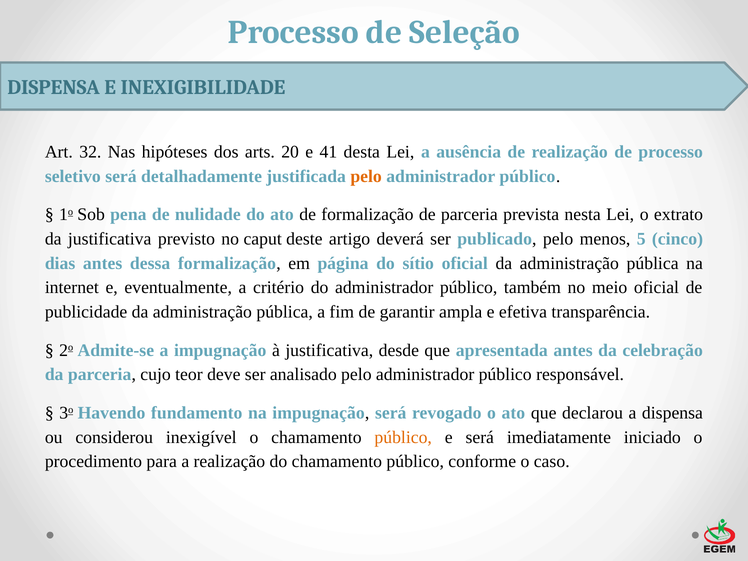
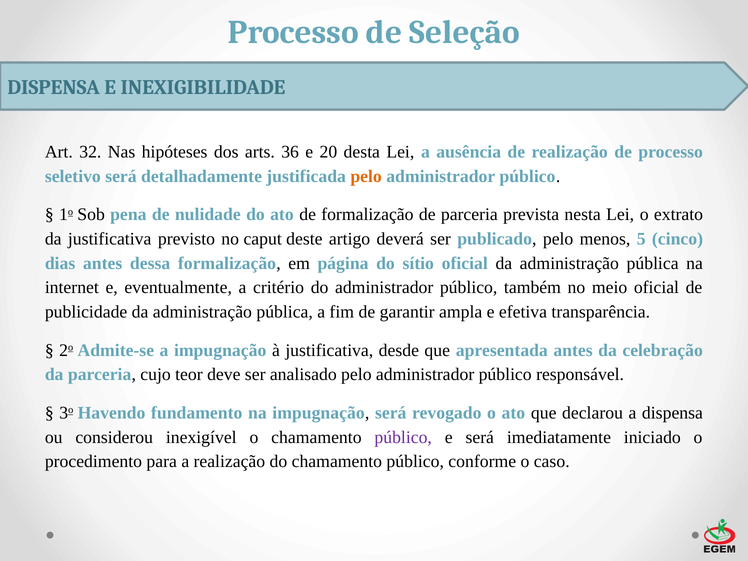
20: 20 -> 36 (290, 152)
41: 41 -> 20 (328, 152)
público colour: orange -> purple (403, 437)
